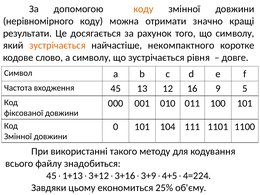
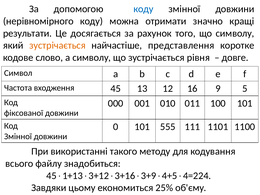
коду colour: orange -> blue (144, 9)
некомпактного: некомпактного -> представлення (181, 45)
104: 104 -> 555 (168, 127)
